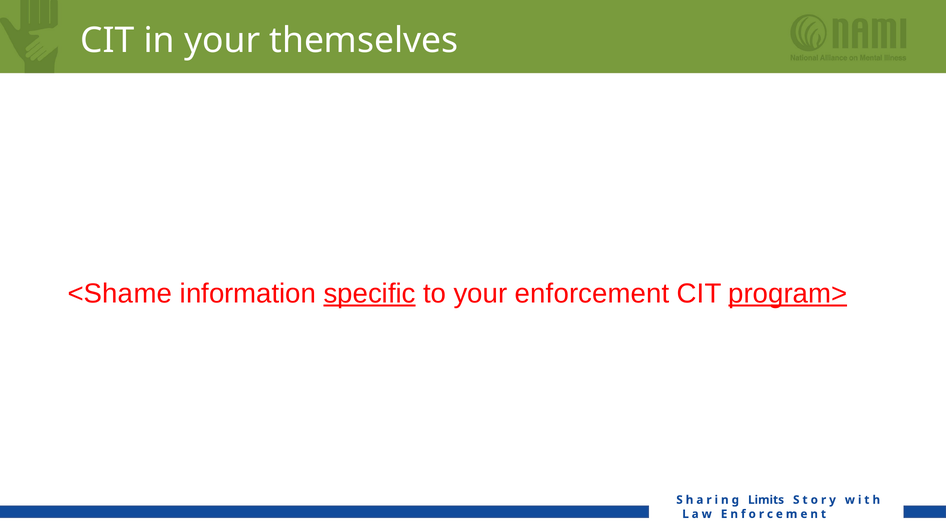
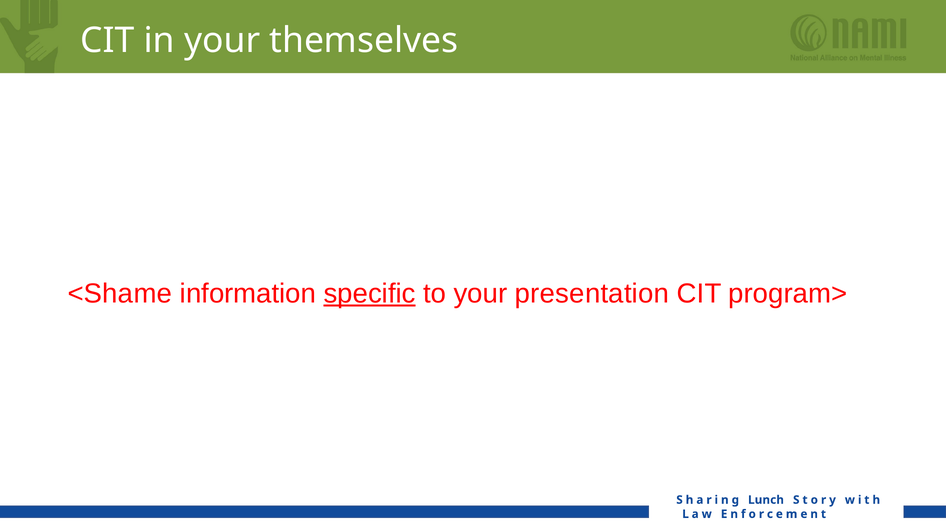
enforcement: enforcement -> presentation (592, 294)
program> underline: present -> none (788, 294)
Limits: Limits -> Lunch (766, 500)
